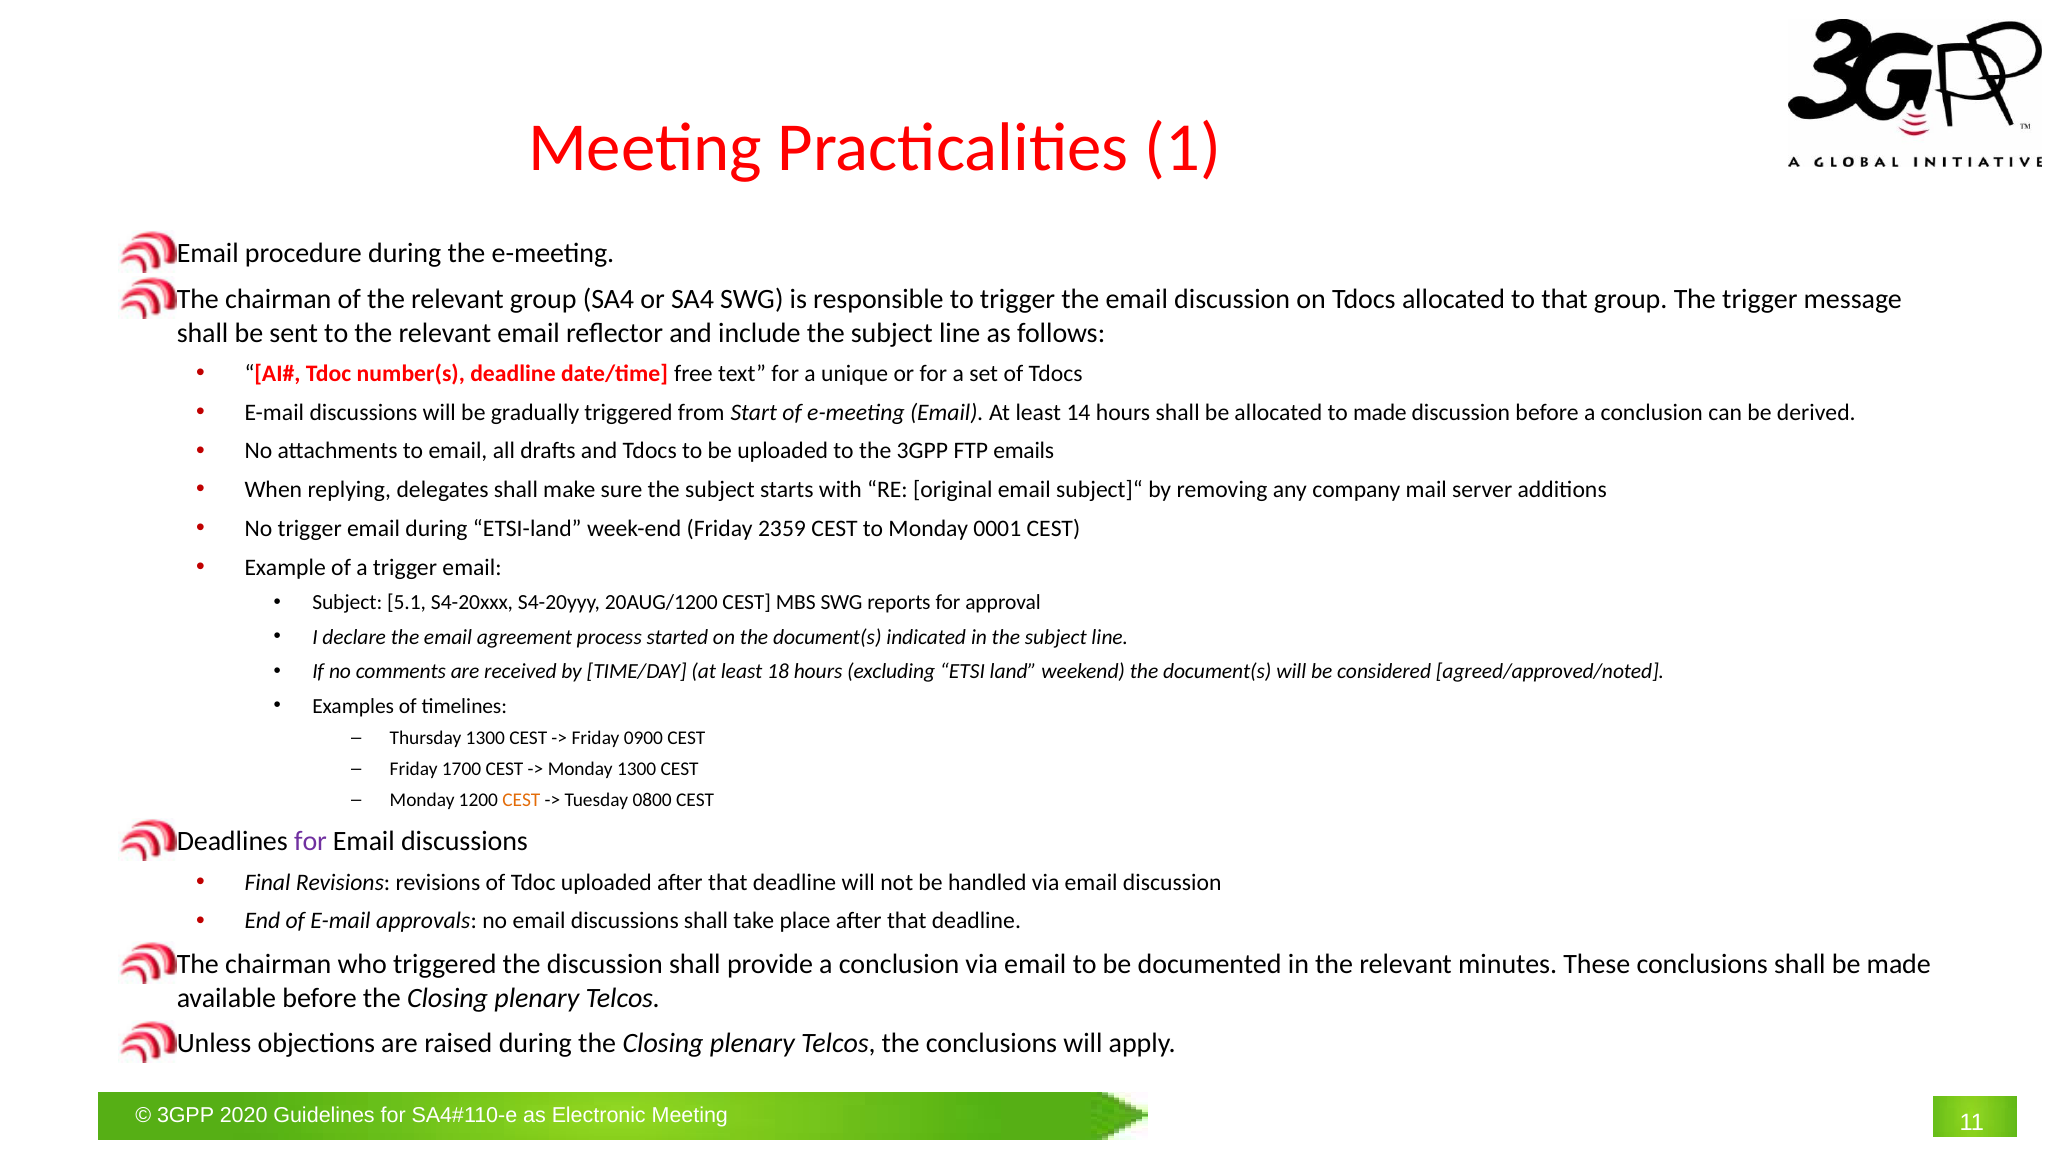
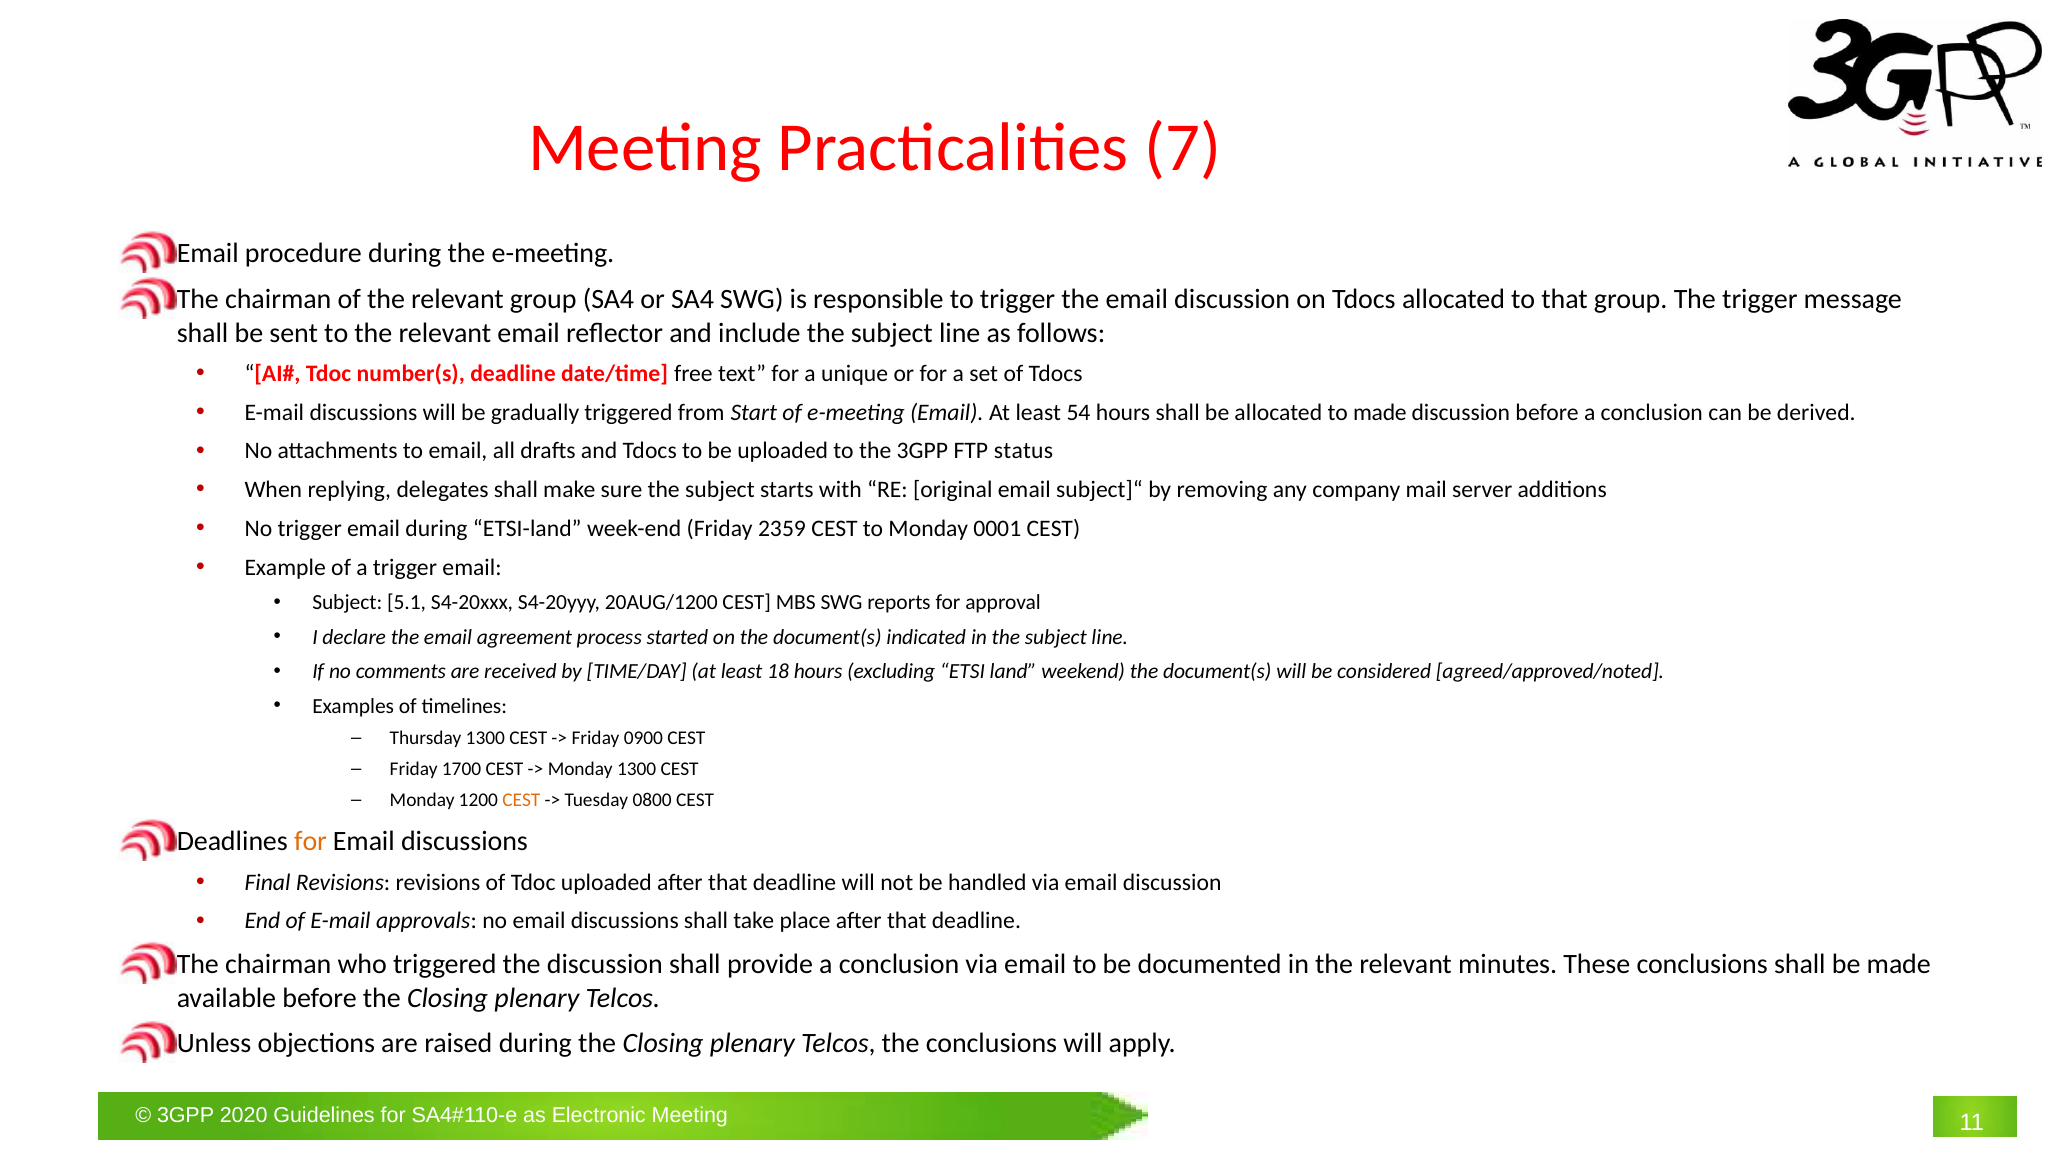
1: 1 -> 7 (1183, 148)
14: 14 -> 54 (1078, 413)
emails: emails -> status (1024, 451)
for colour: purple -> orange (311, 842)
